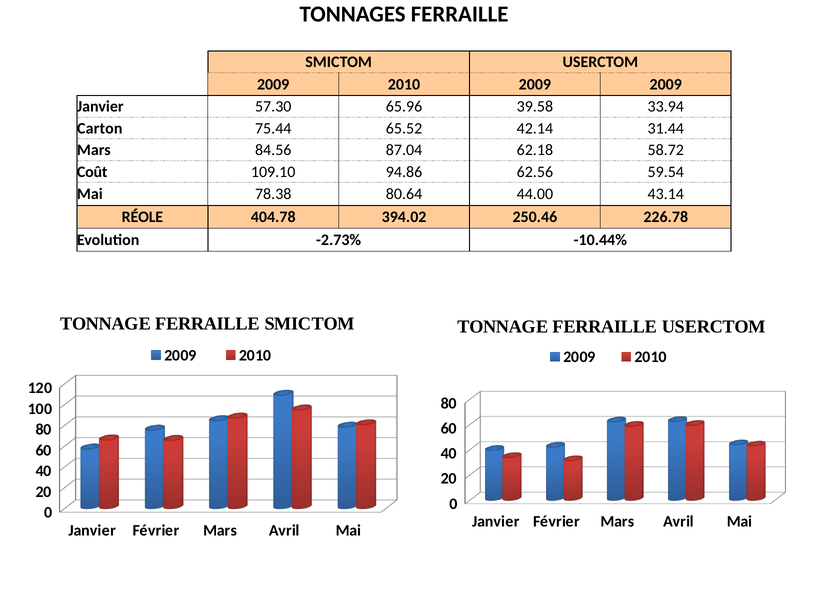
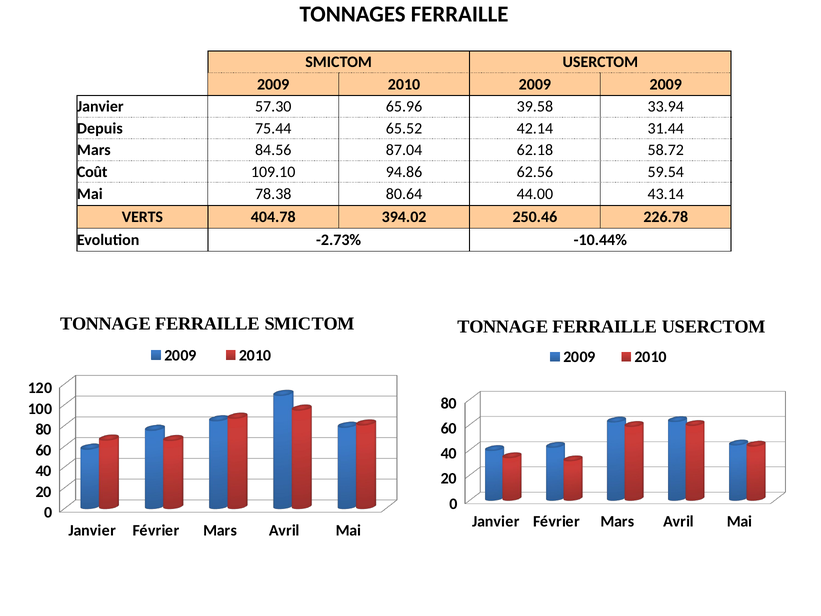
Carton: Carton -> Depuis (100, 128)
RÉOLE: RÉOLE -> VERTS (142, 217)
